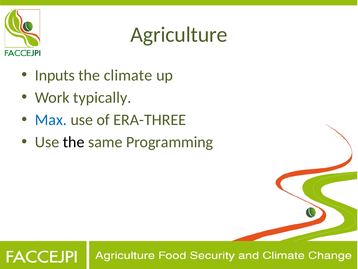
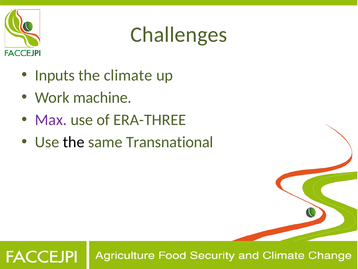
Agriculture: Agriculture -> Challenges (179, 35)
typically: typically -> machine (102, 97)
Max colour: blue -> purple (51, 120)
Programming: Programming -> Transnational (170, 142)
